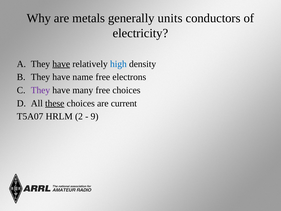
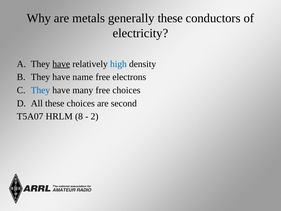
generally units: units -> these (170, 18)
They colour: purple -> blue (40, 90)
these underline: present -> none (55, 103)
current: current -> second (124, 103)
2: 2 -> 8 (79, 116)
9: 9 -> 2 (95, 116)
